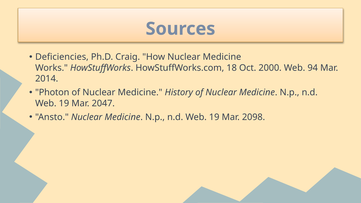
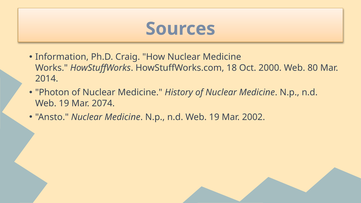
Deficiencies: Deficiencies -> Information (62, 57)
94: 94 -> 80 (313, 68)
2047: 2047 -> 2074 (103, 103)
2098: 2098 -> 2002 (254, 117)
